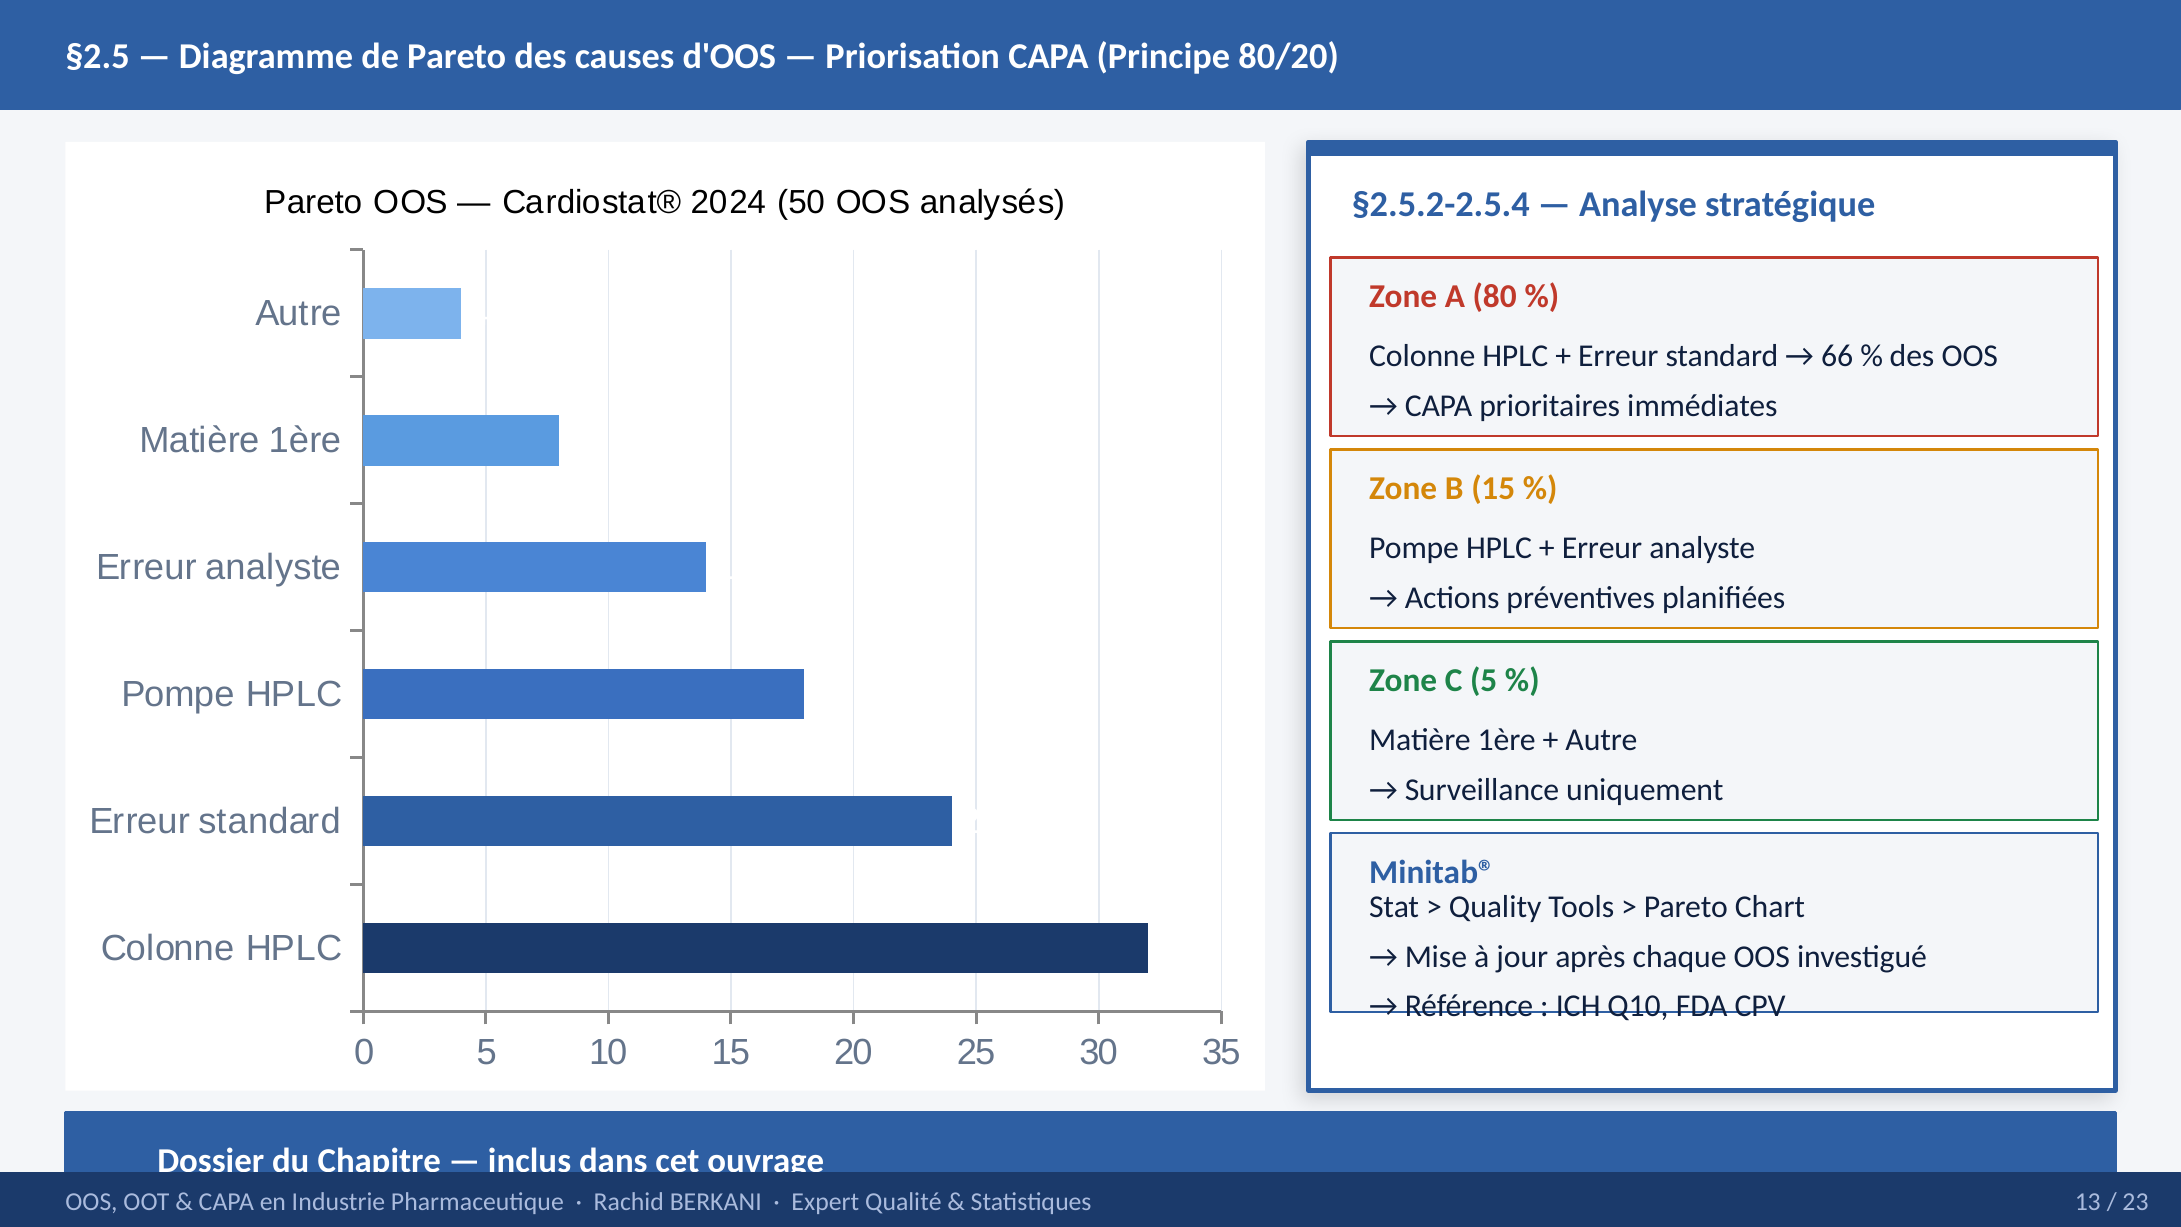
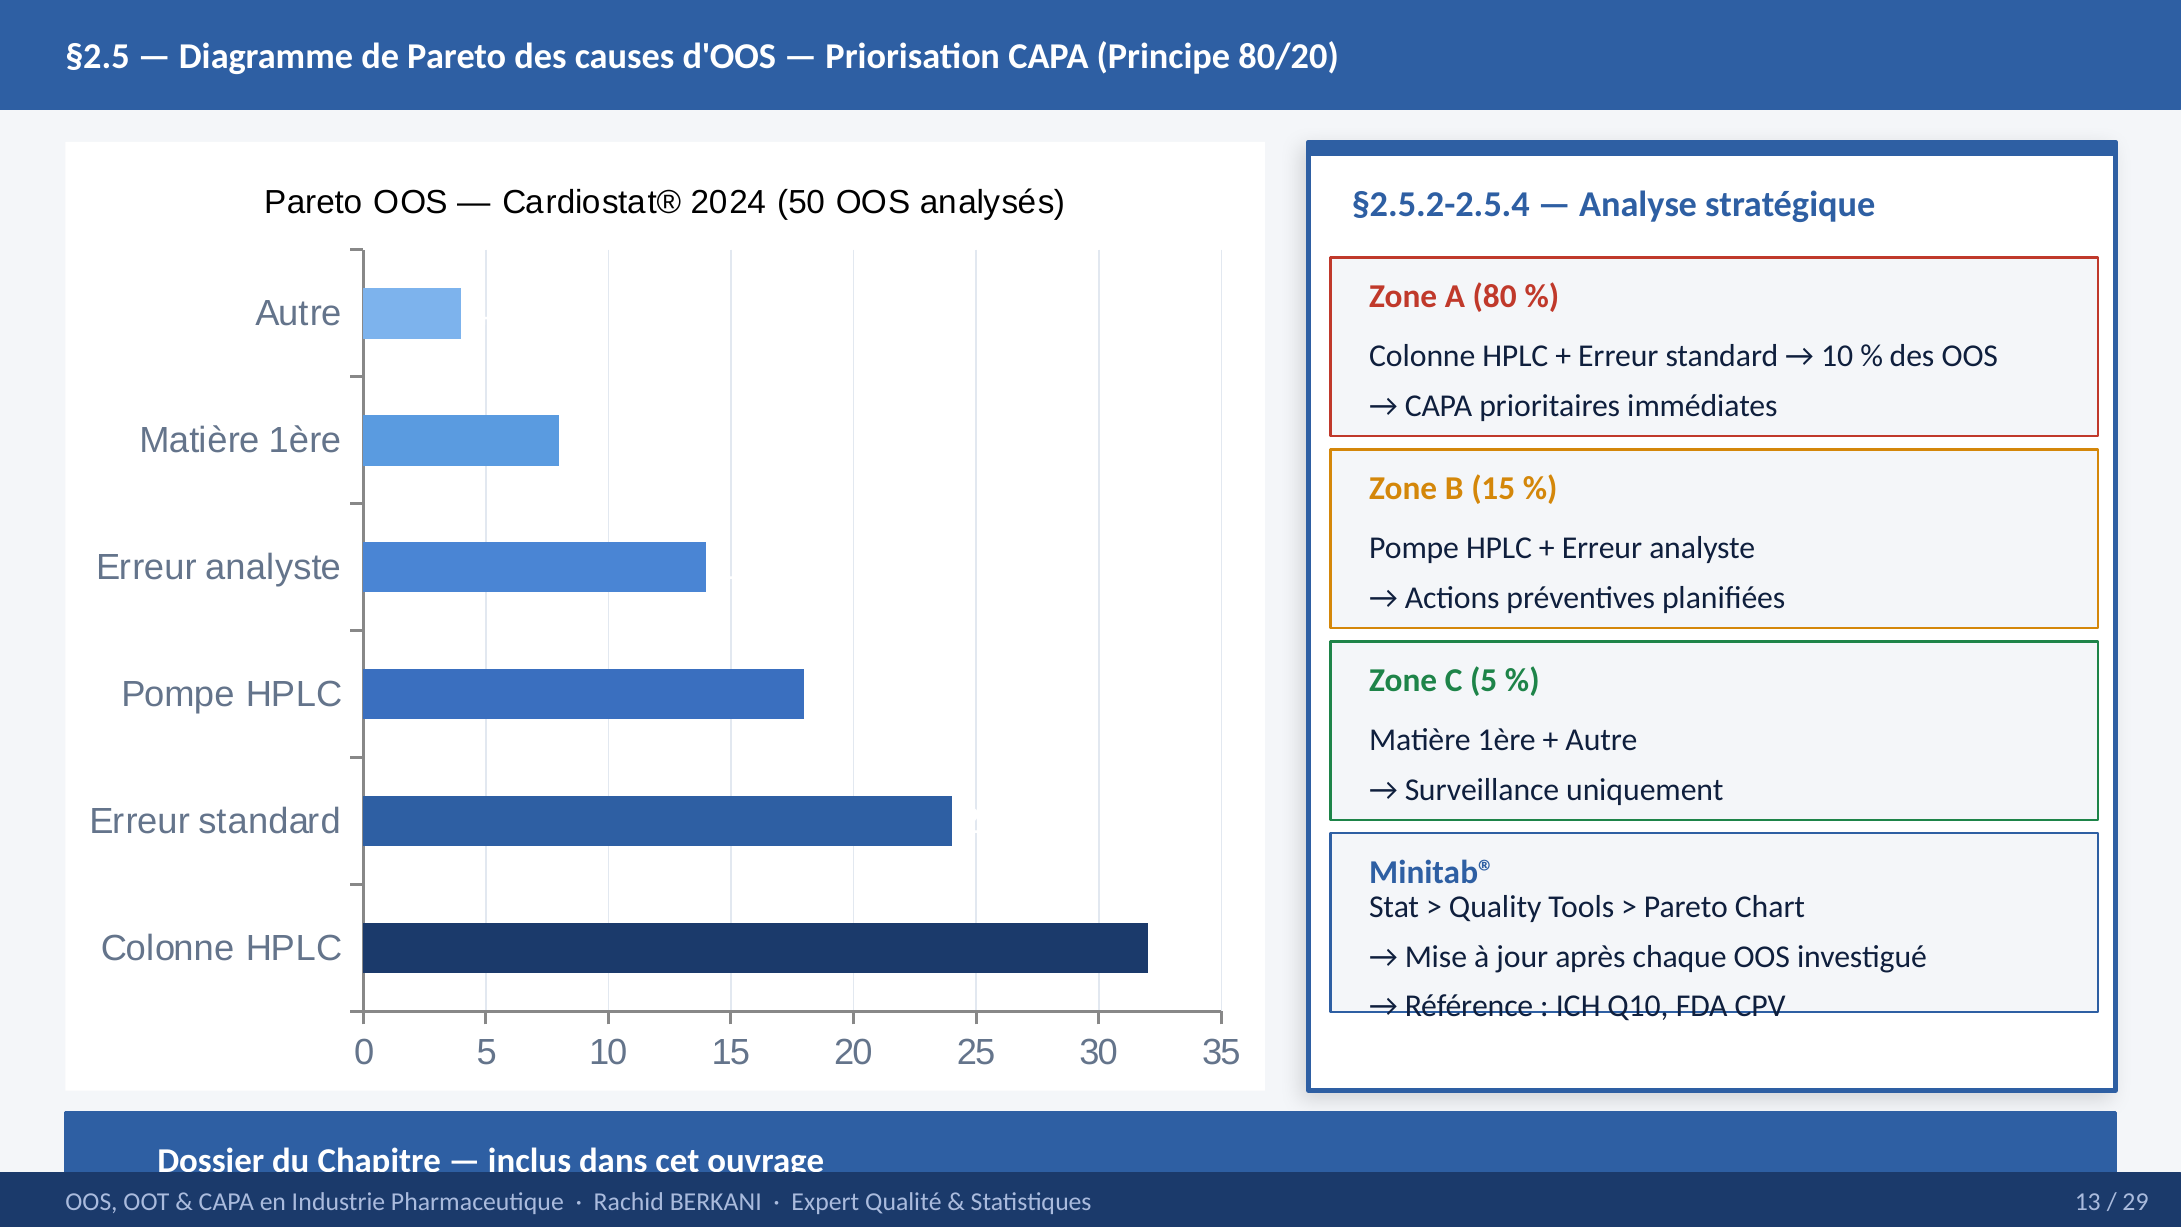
66: 66 -> 10 (1837, 356)
23: 23 -> 29 (2136, 1202)
